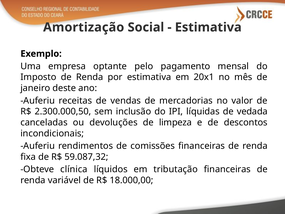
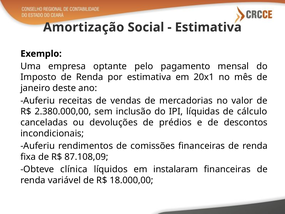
2.300.000,50: 2.300.000,50 -> 2.380.000,00 (63, 111)
vedada: vedada -> cálculo (252, 111)
limpeza: limpeza -> prédios (175, 122)
59.087,32: 59.087,32 -> 87.108,09 (86, 157)
tributação: tributação -> instalaram (176, 169)
